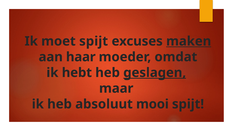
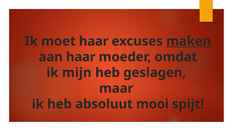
moet spijt: spijt -> haar (94, 41)
hebt: hebt -> mijn (77, 73)
geslagen underline: present -> none (155, 73)
